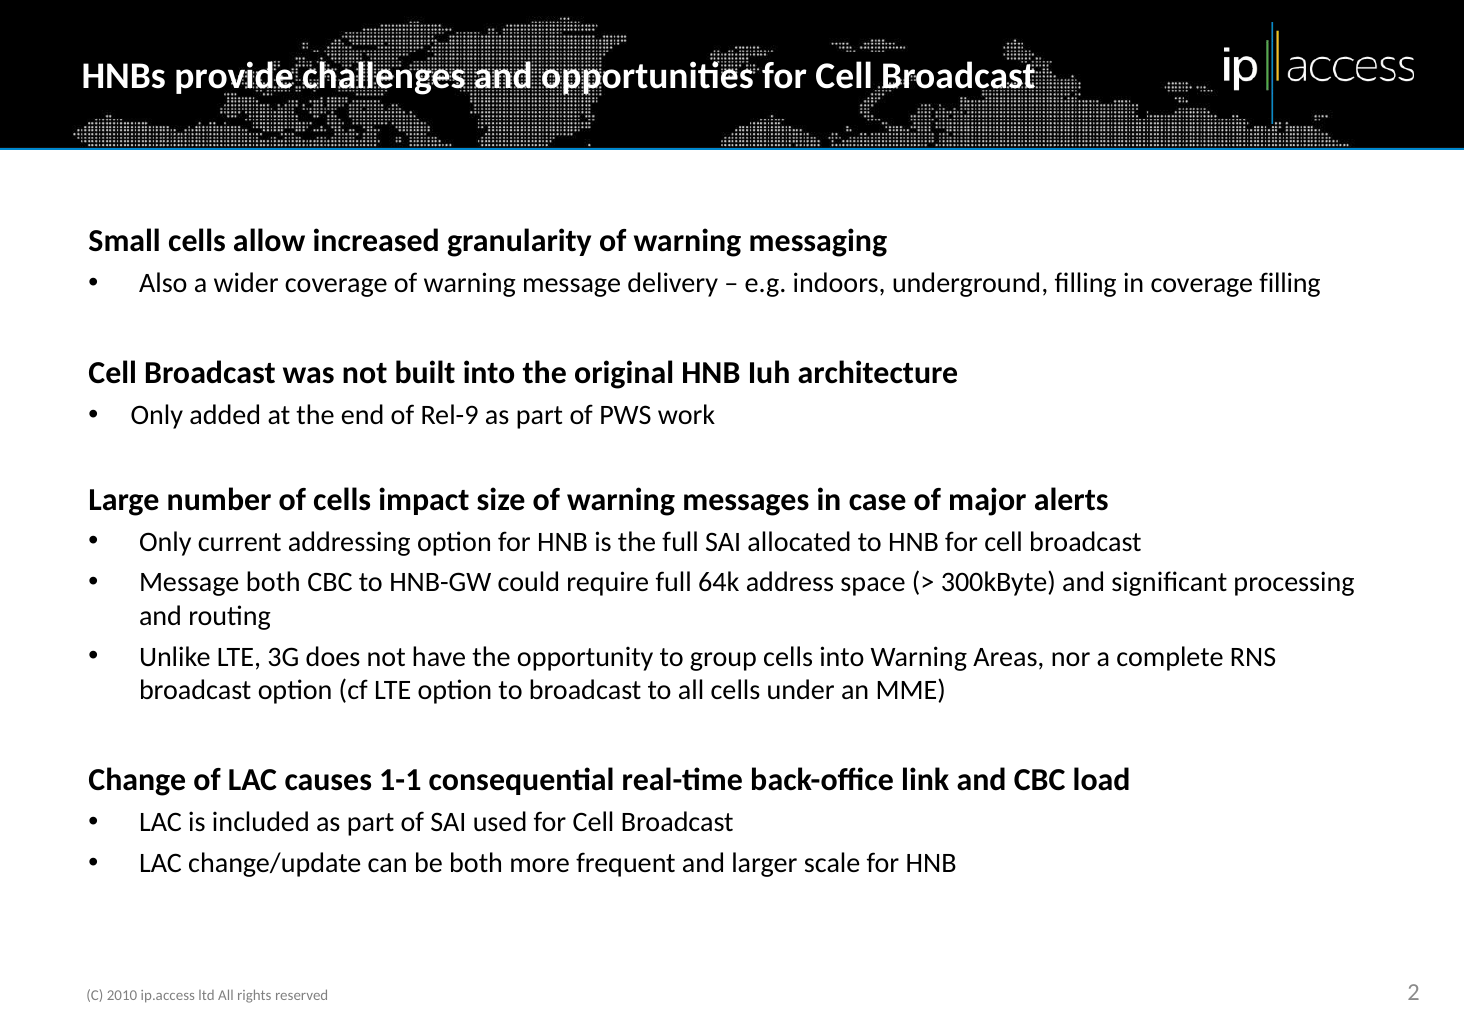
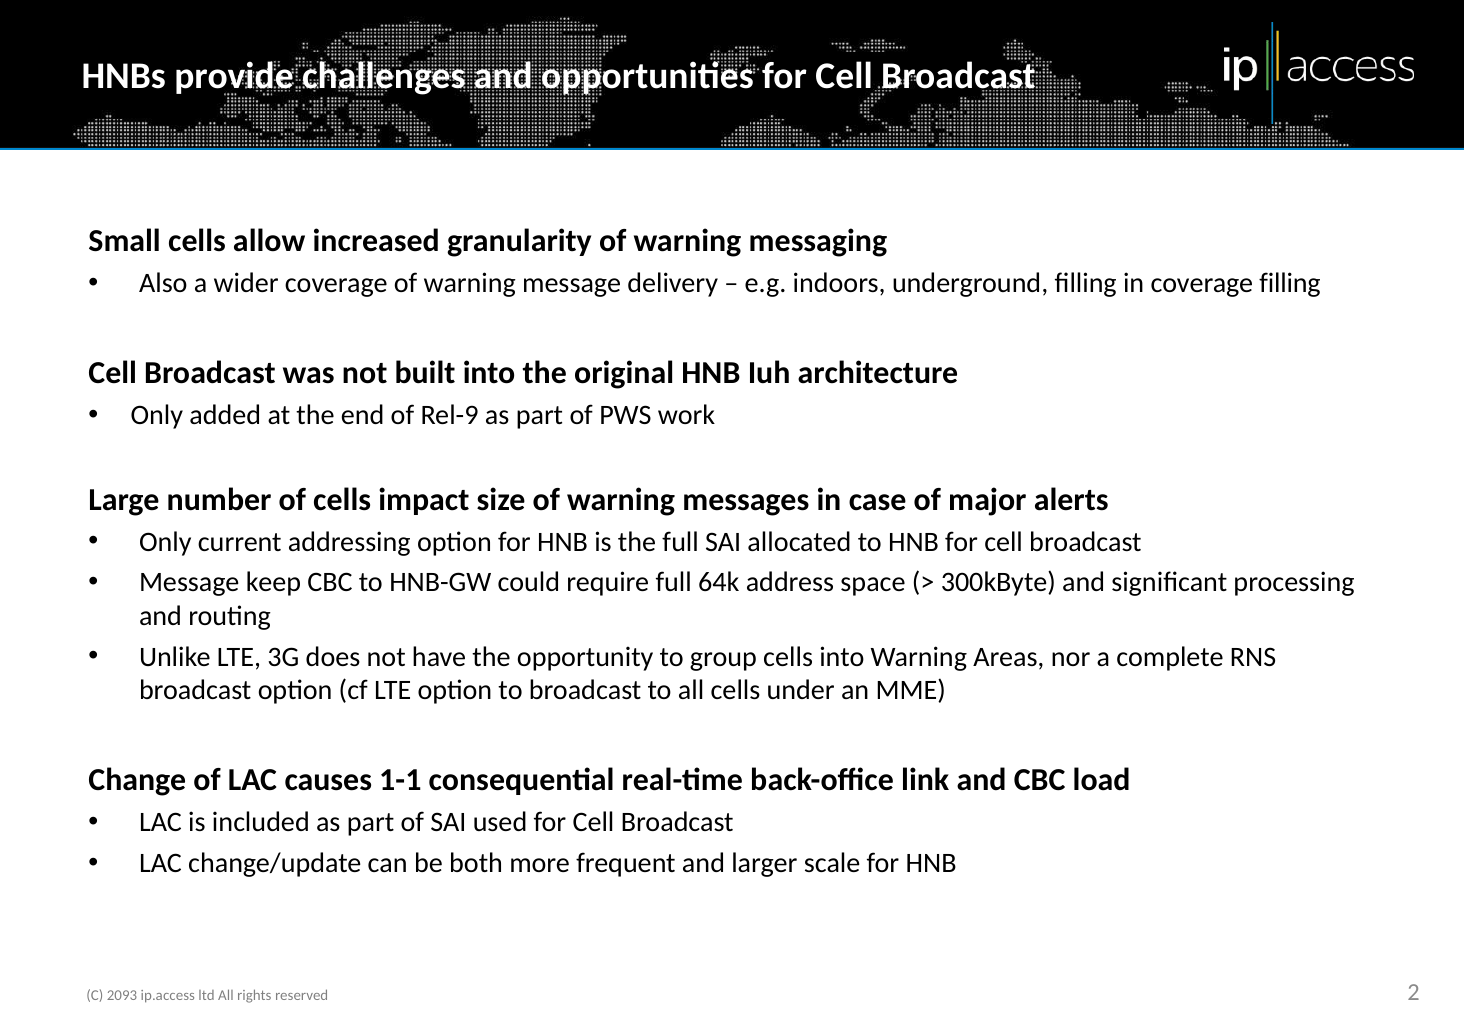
Message both: both -> keep (273, 583)
2010: 2010 -> 2093 (122, 996)
